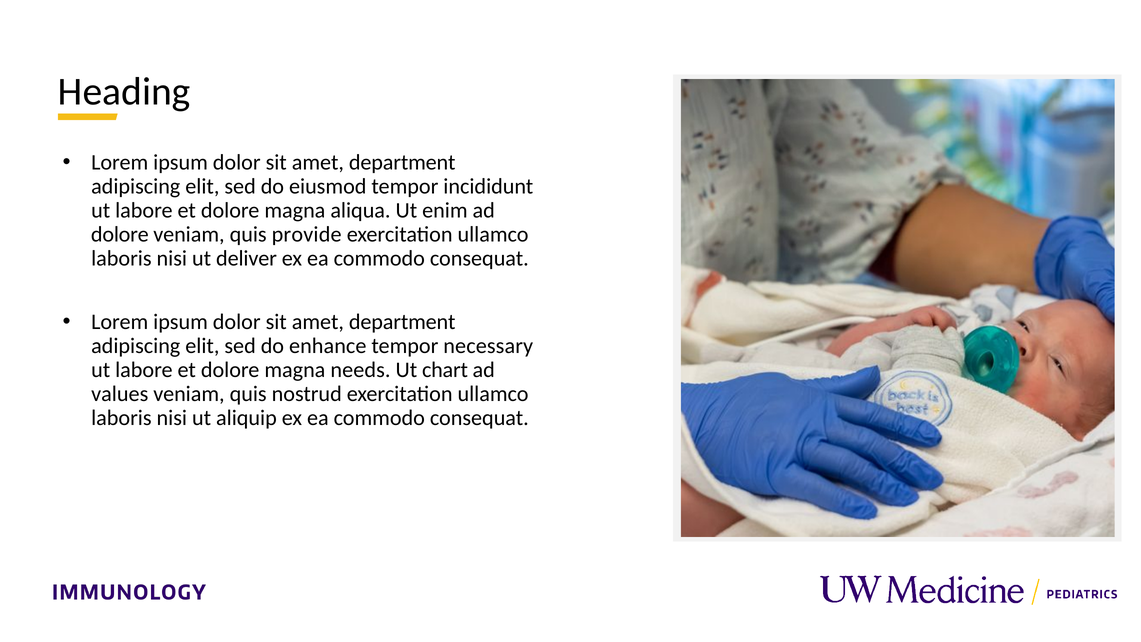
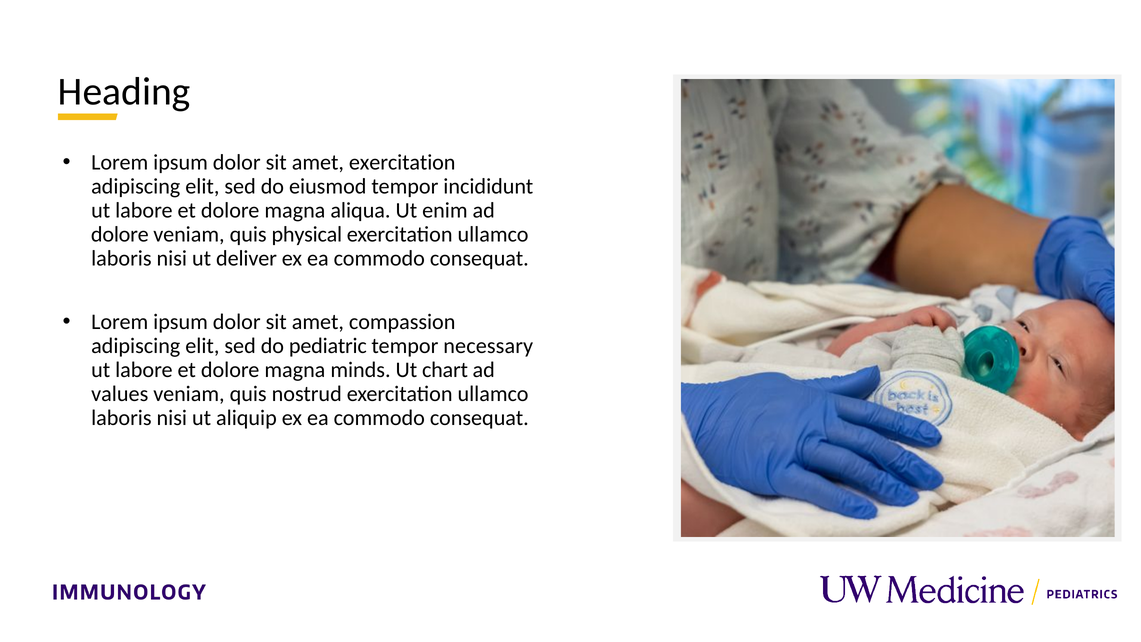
department: department -> exercitation (402, 162)
provide: provide -> physical (307, 234)
department: department -> compassion (402, 322)
enhance: enhance -> pediatric (328, 346)
needs: needs -> minds (360, 370)
